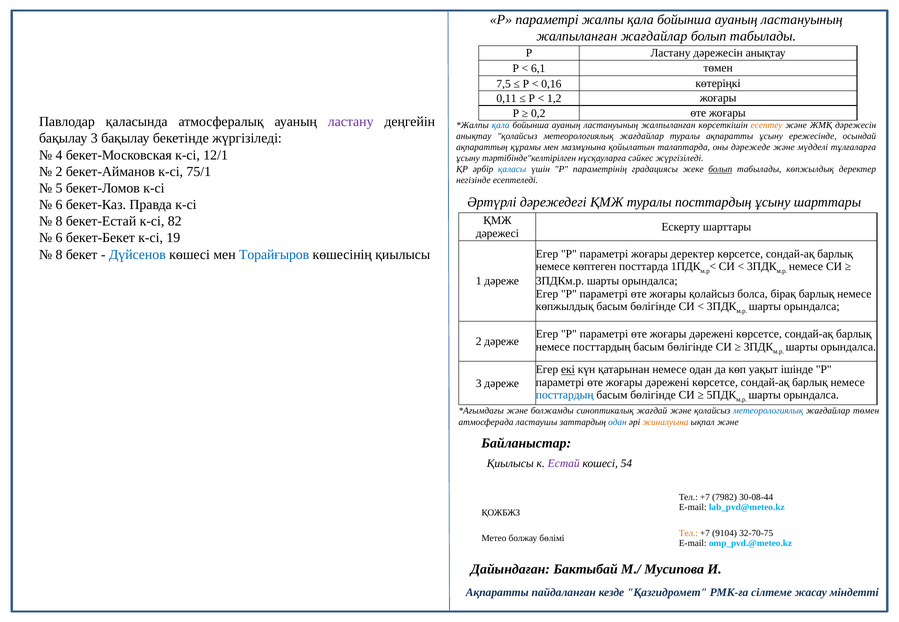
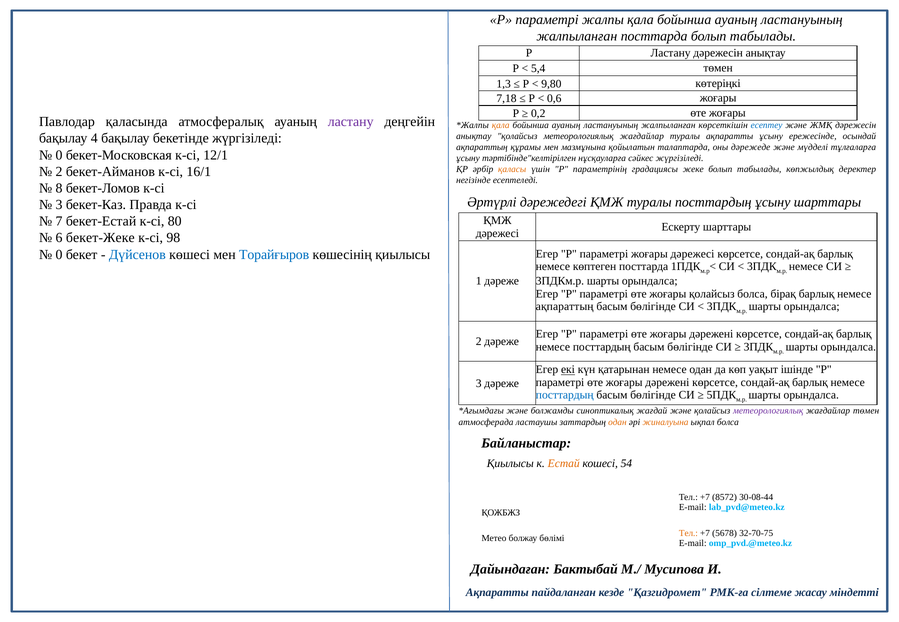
жалпыланған жағдайлар: жағдайлар -> посттарда (654, 36)
6,1: 6,1 -> 5,4 (538, 69)
7,5: 7,5 -> 1,3 (504, 84)
0,16: 0,16 -> 9,80 (551, 84)
0,11: 0,11 -> 7,18 (506, 99)
1,2: 1,2 -> 0,6 (554, 99)
қала colour: blue -> orange (501, 125)
есептеу colour: orange -> blue (767, 125)
бақылау 3: 3 -> 4 (94, 139)
4: 4 -> 0 (59, 155)
қаласы colour: blue -> orange (512, 169)
болып underline: present -> none (720, 169)
75/1: 75/1 -> 16/1 (199, 172)
5: 5 -> 8 (59, 188)
6: 6 -> 3 (59, 205)
8: 8 -> 7 (59, 221)
82: 82 -> 80 (175, 221)
бекет-Бекет: бекет-Бекет -> бекет-Жеке (100, 238)
19: 19 -> 98 (173, 238)
8: 8 -> 0 (59, 255)
жоғары деректер: деректер -> дәрежесі (692, 254)
көпжылдық: көпжылдық -> ақпараттың (565, 307)
метеорологиялық colour: blue -> purple (768, 411)
одан colour: blue -> orange (617, 422)
ықпал және: және -> болса (728, 422)
Естай colour: purple -> orange (564, 464)
7982: 7982 -> 8572 (725, 498)
9104: 9104 -> 5678 (725, 533)
